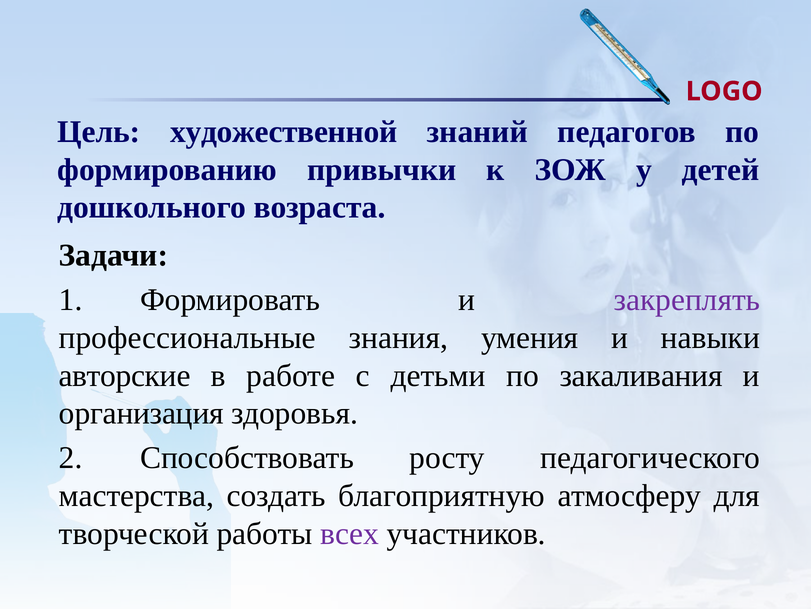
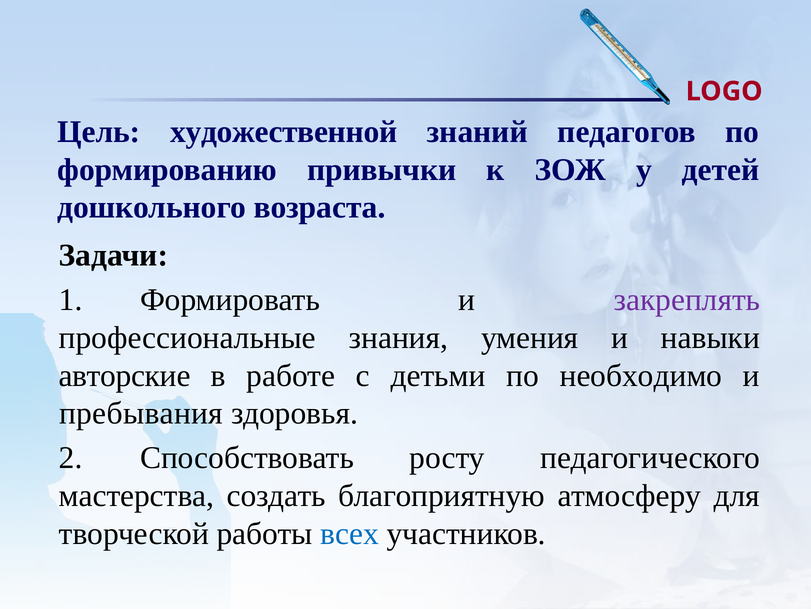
закаливания: закаливания -> необходимо (641, 375)
организация: организация -> пребывания (141, 413)
всех colour: purple -> blue (350, 533)
